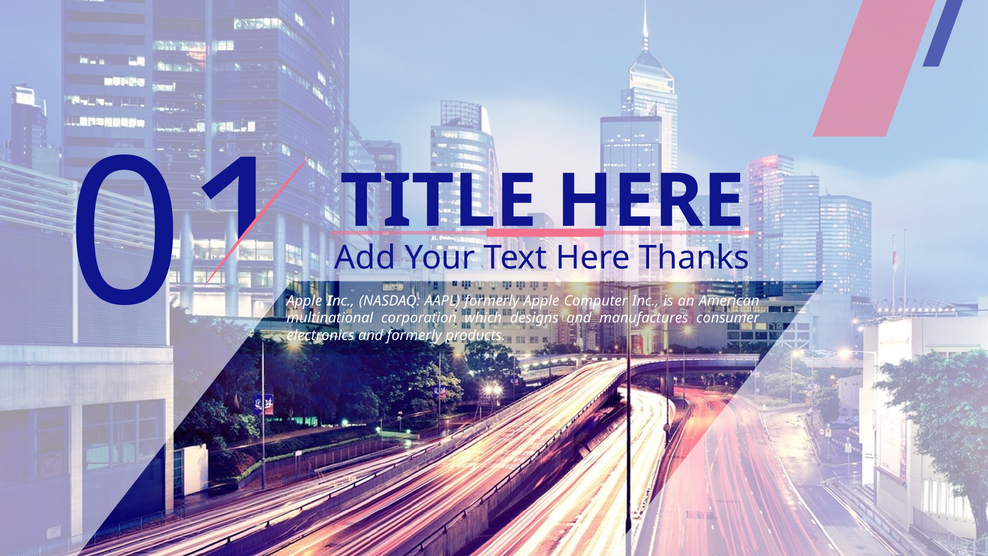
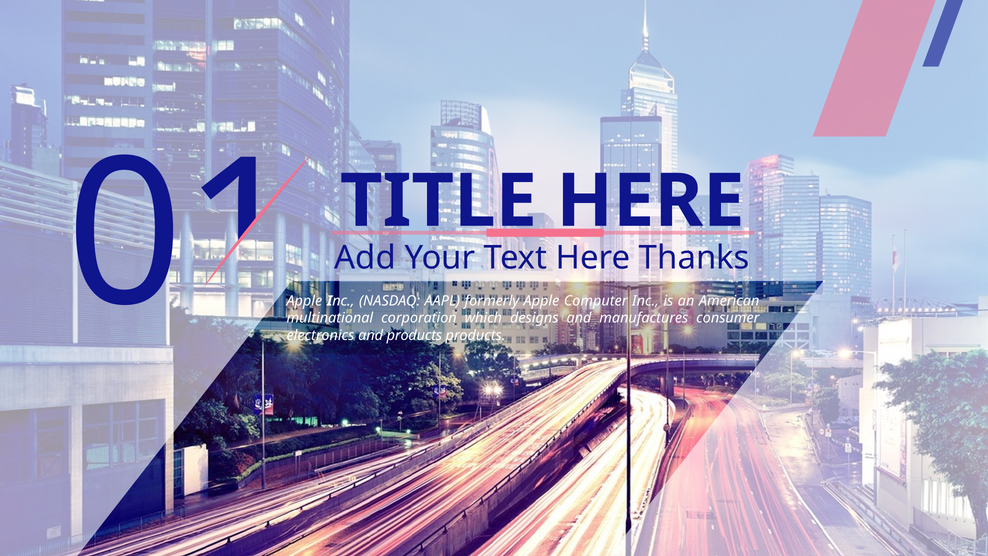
and formerly: formerly -> products (414, 335)
